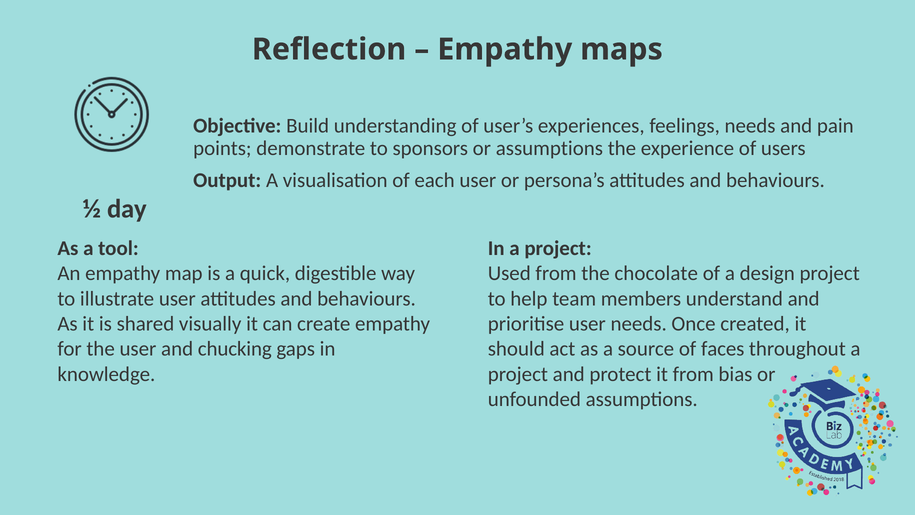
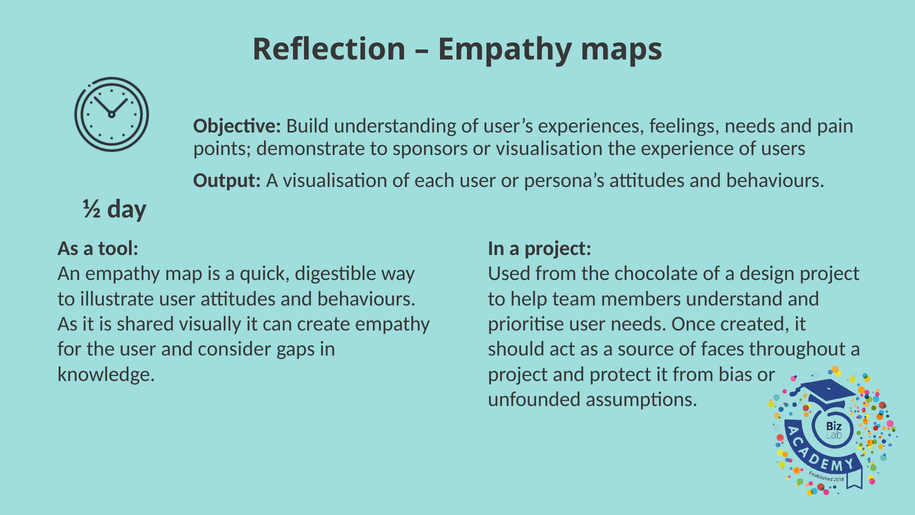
or assumptions: assumptions -> visualisation (549, 148)
chucking: chucking -> consider (235, 349)
